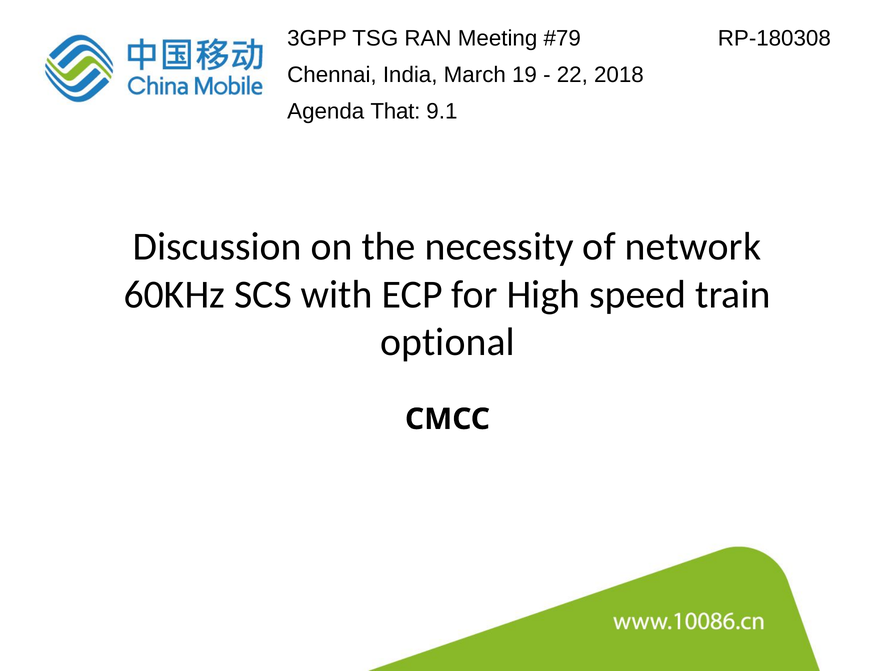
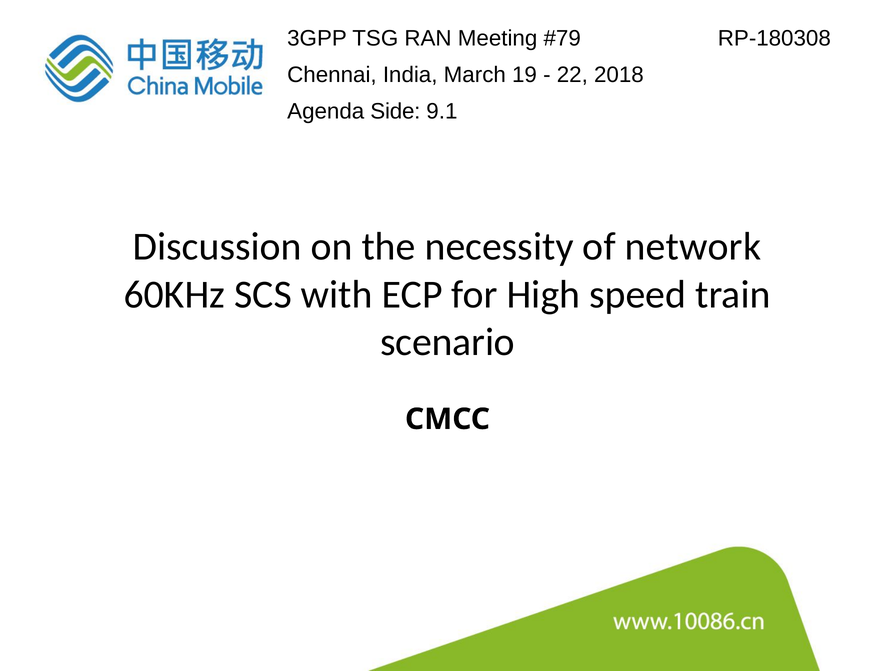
That: That -> Side (395, 112)
optional: optional -> scenario (447, 342)
